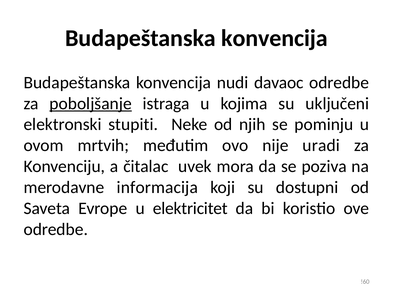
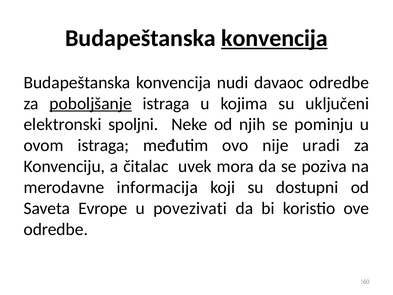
konvencija underline: none -> present (274, 38)
stupiti: stupiti -> spoljni (133, 124)
ovom mrtvih: mrtvih -> istraga (103, 145)
elektricitet: elektricitet -> povezivati (190, 208)
